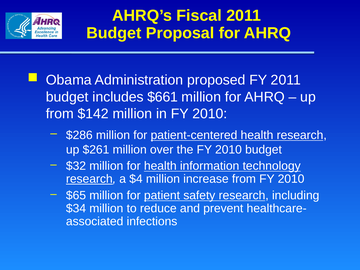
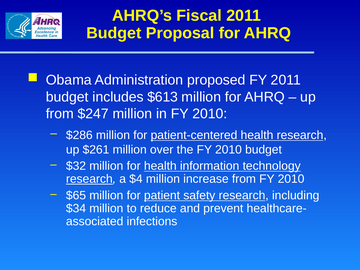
$661: $661 -> $613 (163, 97)
$142: $142 -> $247 (93, 114)
